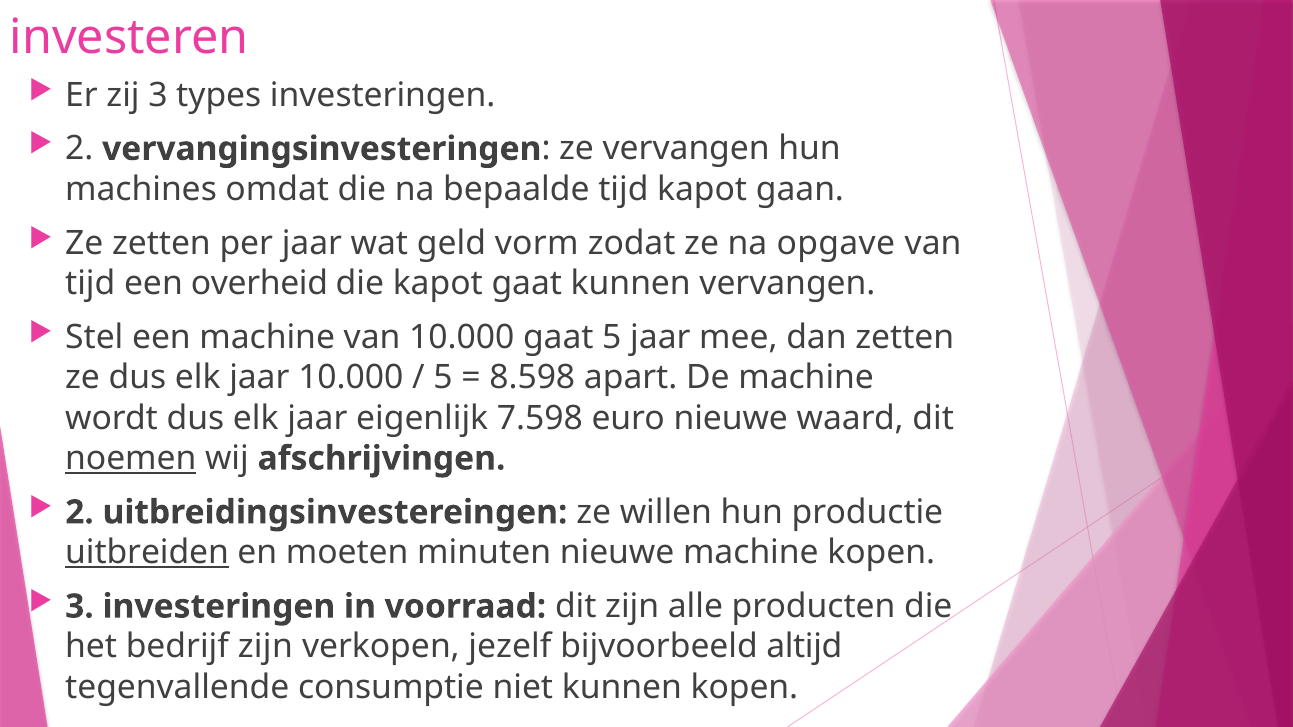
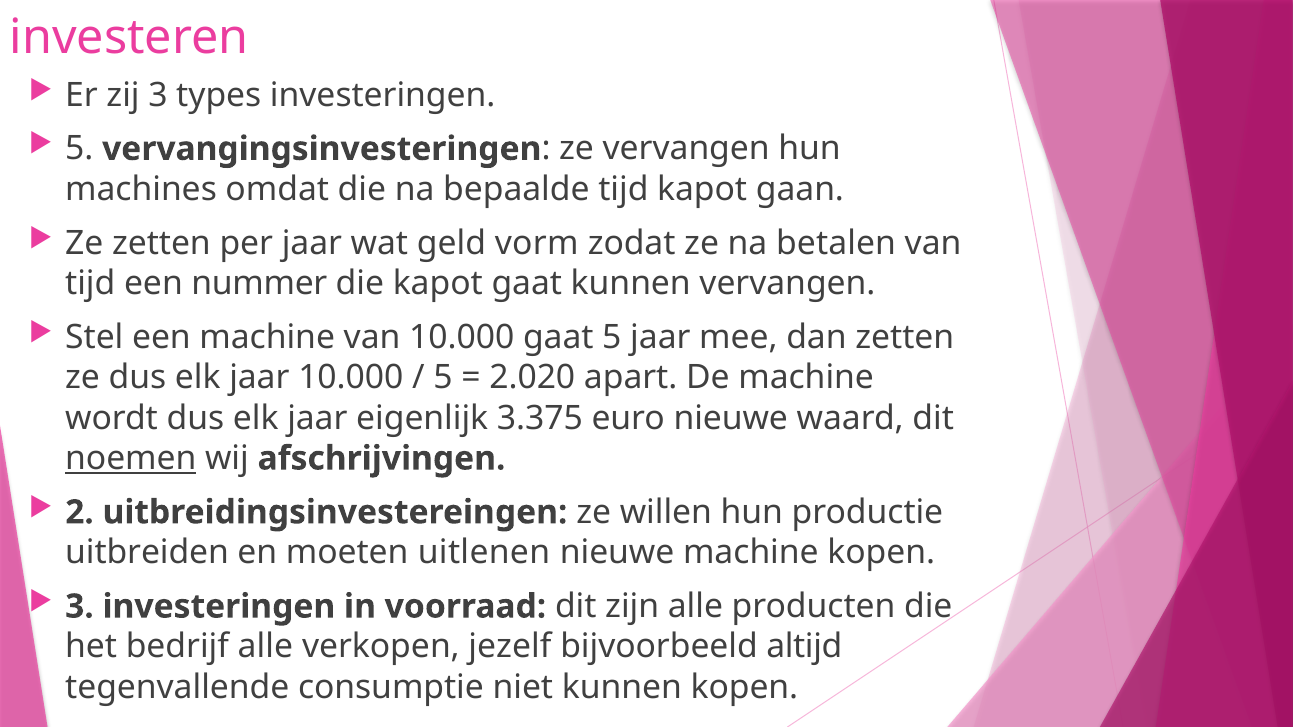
2: 2 -> 5 (79, 149)
opgave: opgave -> betalen (836, 243)
overheid: overheid -> nummer (259, 284)
8.598: 8.598 -> 2.020 (532, 378)
7.598: 7.598 -> 3.375 (540, 418)
uitbreiden underline: present -> none (147, 553)
minuten: minuten -> uitlenen (484, 553)
bedrijf zijn: zijn -> alle (265, 647)
